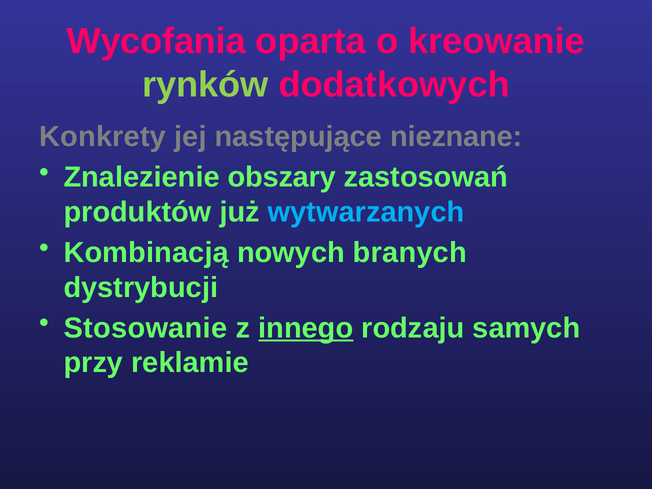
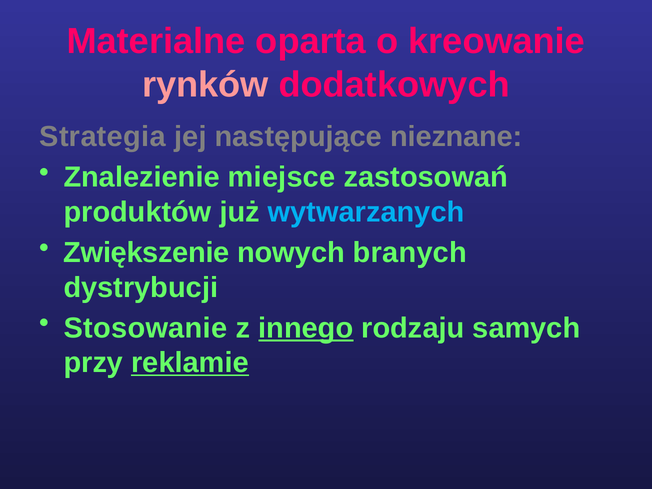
Wycofania: Wycofania -> Materialne (156, 41)
rynków colour: light green -> pink (205, 85)
Konkrety: Konkrety -> Strategia (103, 137)
obszary: obszary -> miejsce (282, 177)
Kombinacją: Kombinacją -> Zwiększenie (146, 253)
reklamie underline: none -> present (190, 363)
